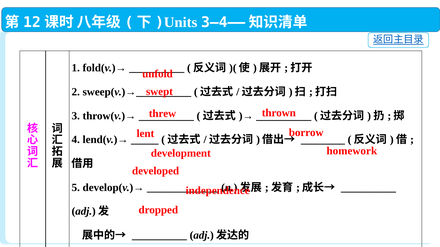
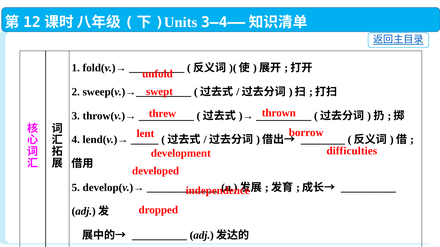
homework: homework -> difficulties (352, 151)
